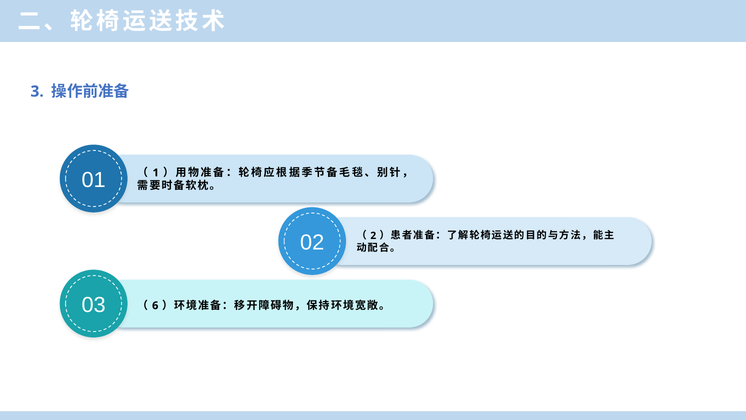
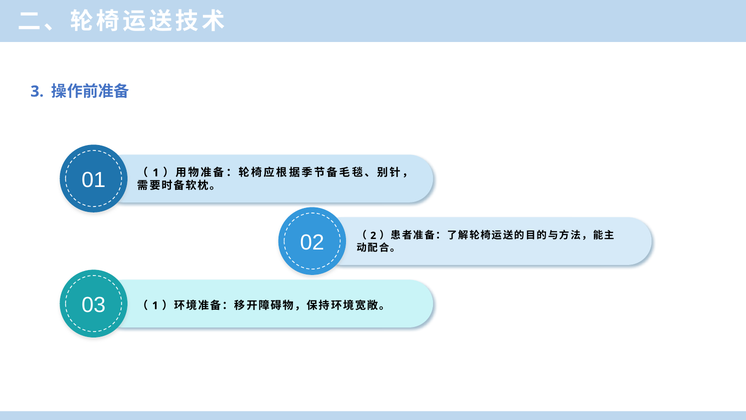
6: 6 -> 1 (155, 305)
